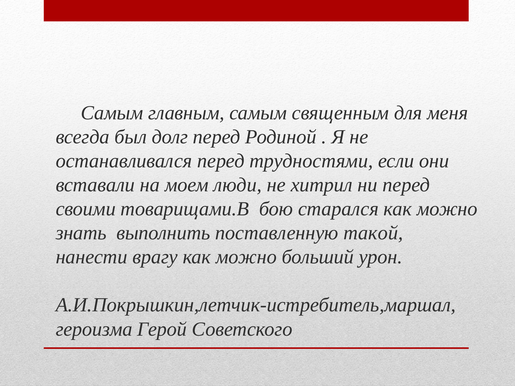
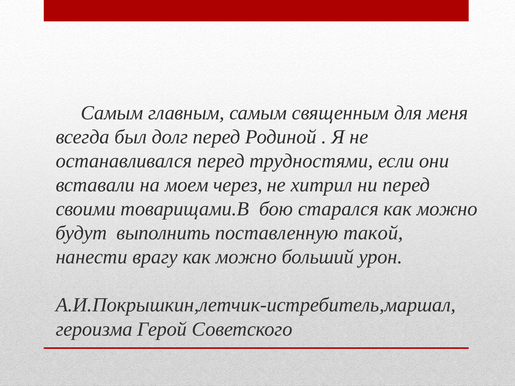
люди: люди -> через (238, 185)
знать: знать -> будут (81, 233)
